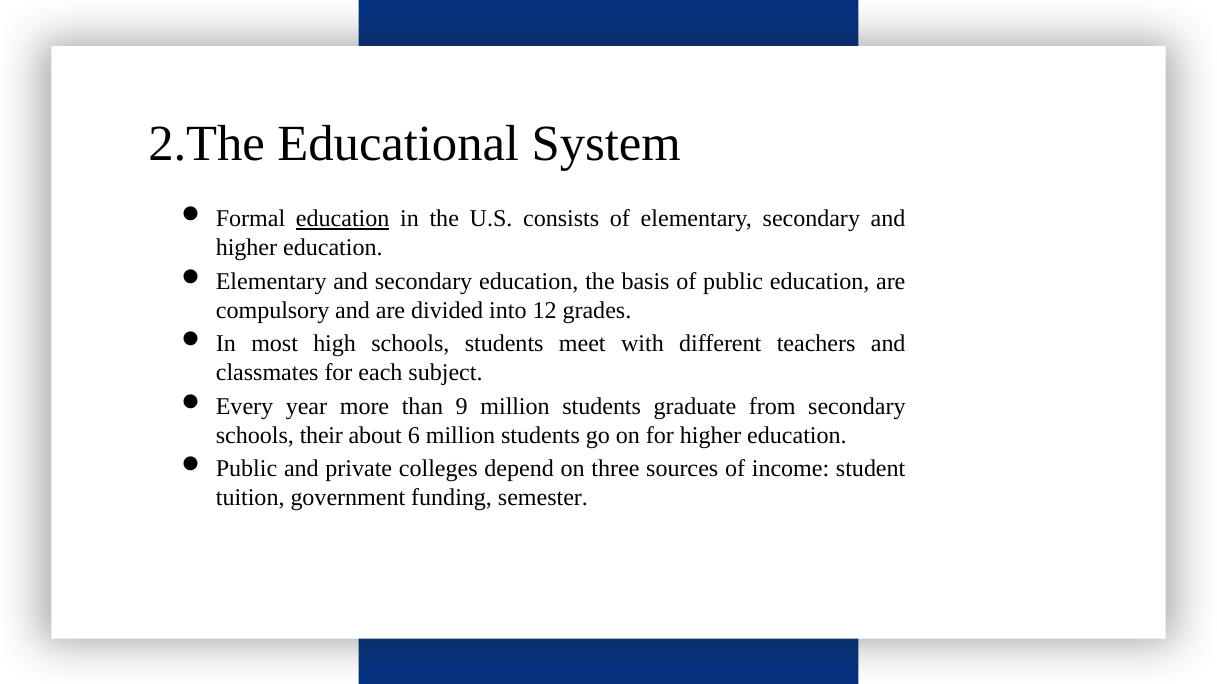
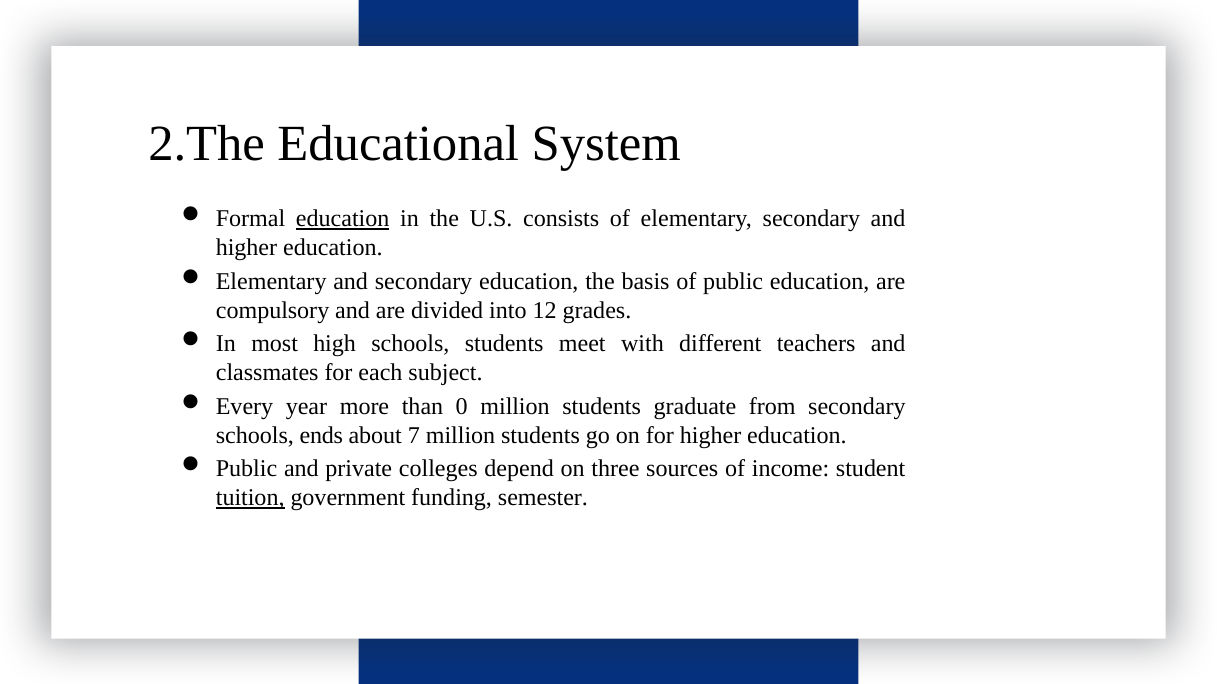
9: 9 -> 0 (462, 407)
their: their -> ends (321, 436)
6: 6 -> 7 (414, 436)
tuition underline: none -> present (250, 498)
